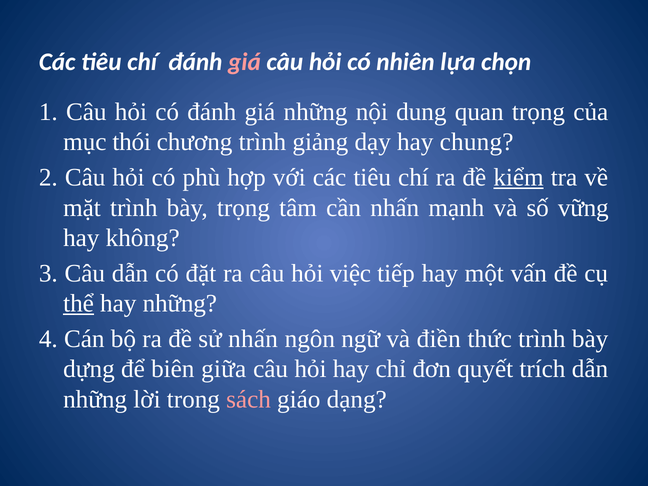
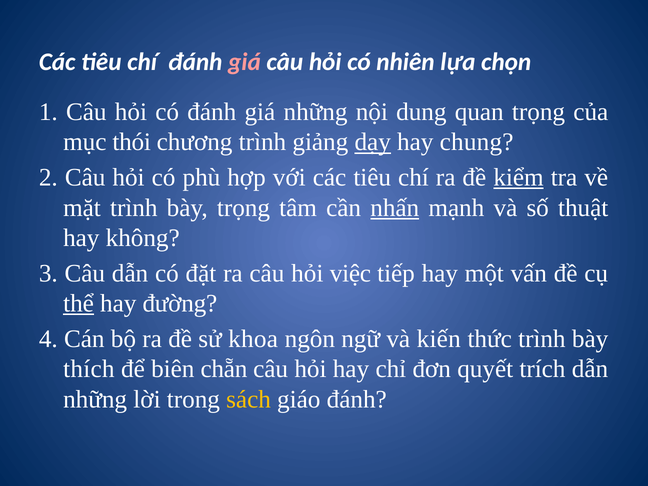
dạy underline: none -> present (373, 142)
nhấn underline: none -> present (395, 208)
vững: vững -> thuật (583, 208)
hay những: những -> đường (180, 304)
sử nhấn: nhấn -> khoa (253, 339)
điền: điền -> kiến (439, 339)
dựng: dựng -> thích (89, 369)
giữa: giữa -> chẵn (224, 369)
sách colour: pink -> yellow (249, 399)
giáo dạng: dạng -> đánh (357, 399)
